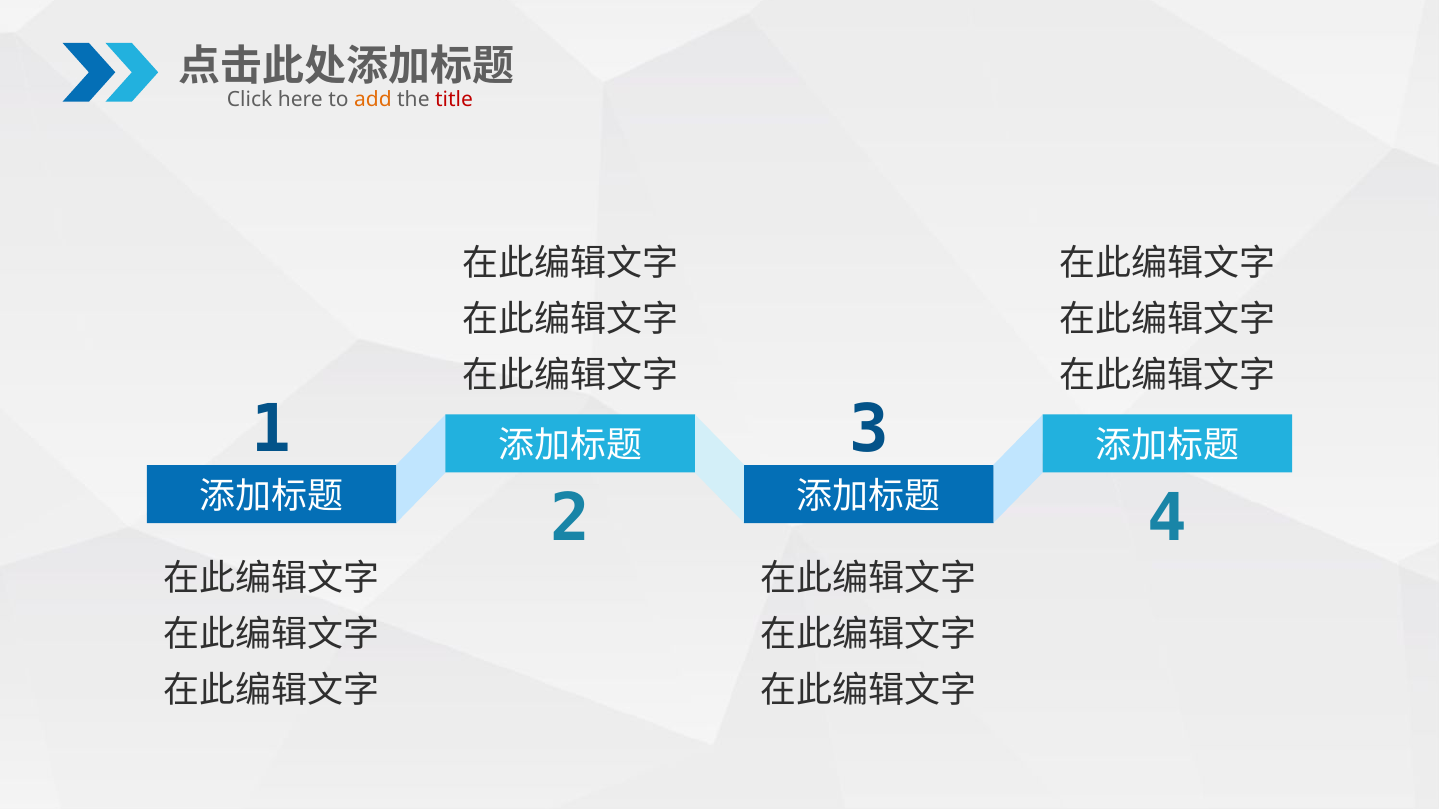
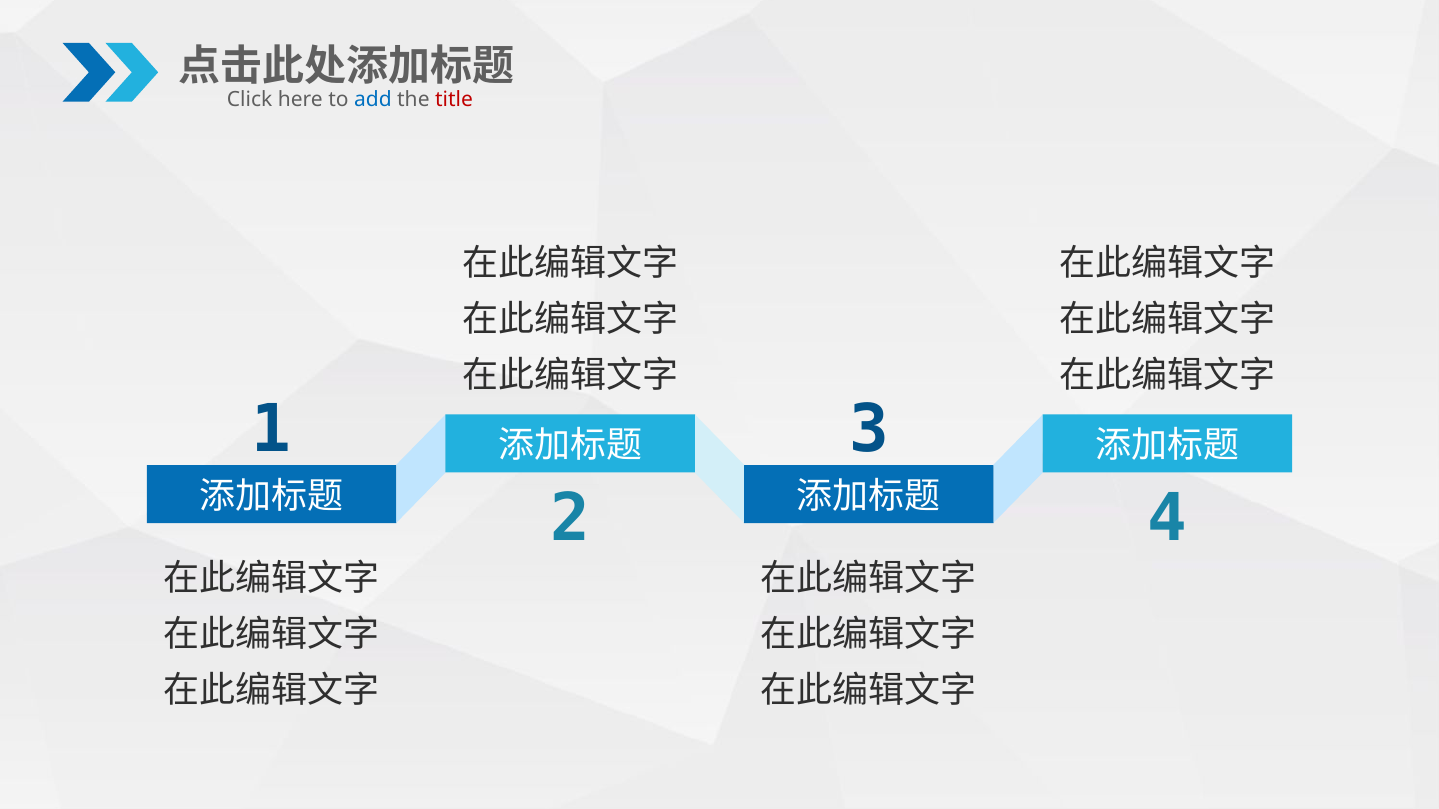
add colour: orange -> blue (373, 99)
